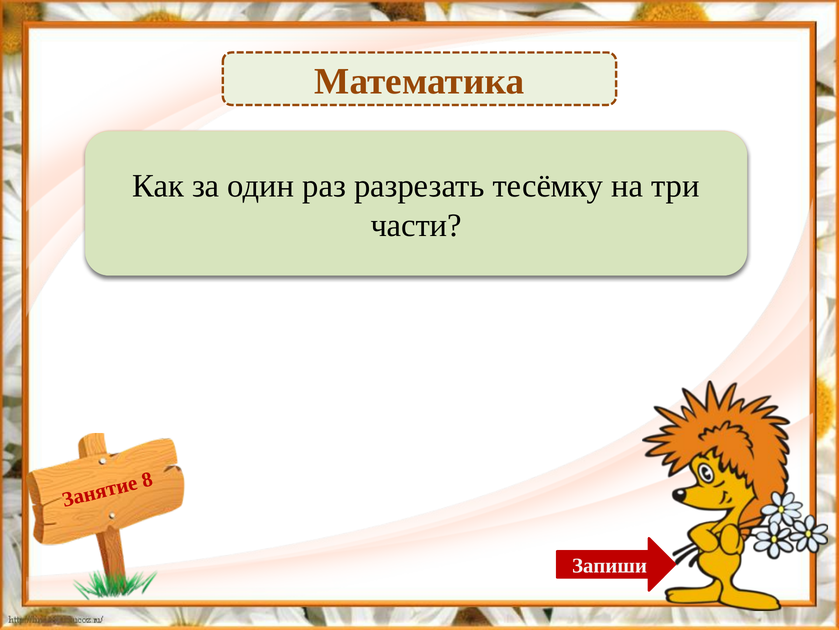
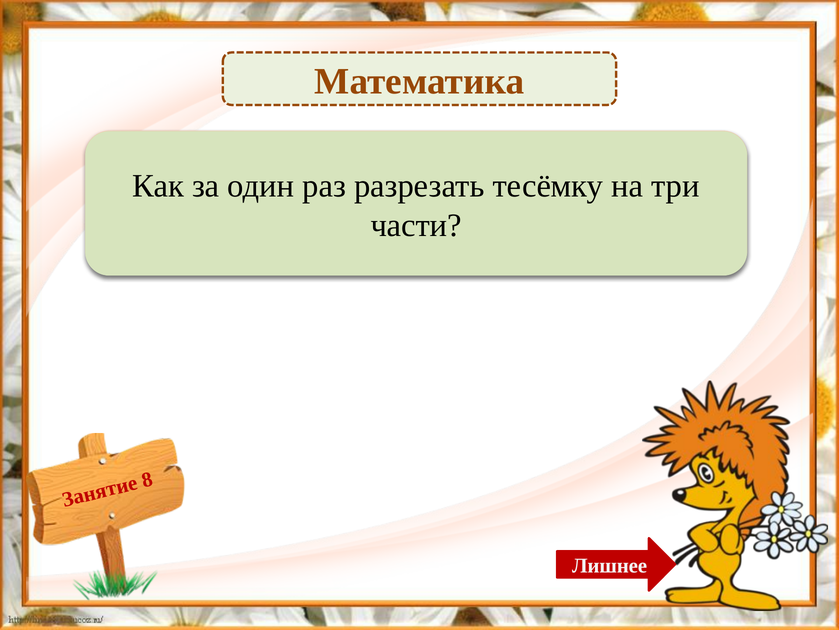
Запиши: Запиши -> Лишнее (610, 565)
